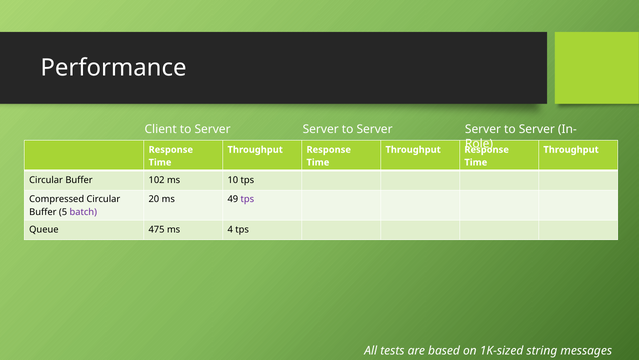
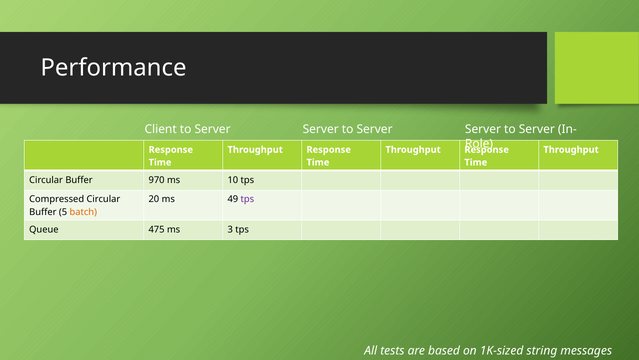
102: 102 -> 970 (157, 180)
batch colour: purple -> orange (83, 212)
4: 4 -> 3 (230, 229)
